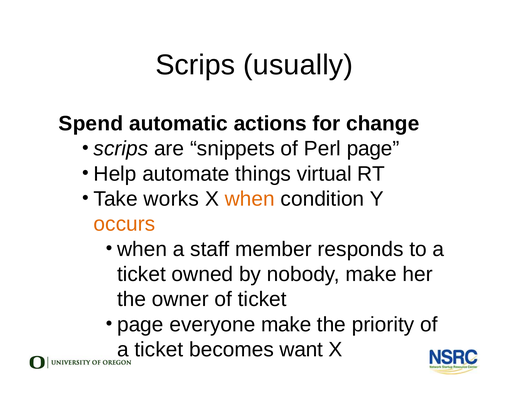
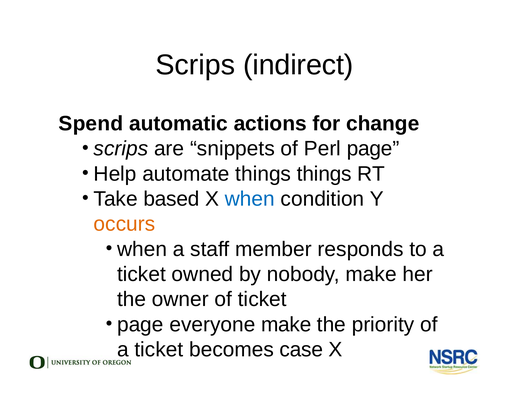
usually: usually -> indirect (298, 65)
things virtual: virtual -> things (324, 174)
works: works -> based (172, 199)
when colour: orange -> blue (250, 199)
want: want -> case (301, 349)
